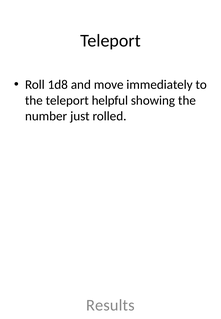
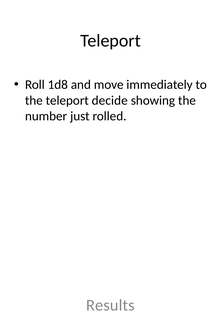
helpful: helpful -> decide (110, 100)
